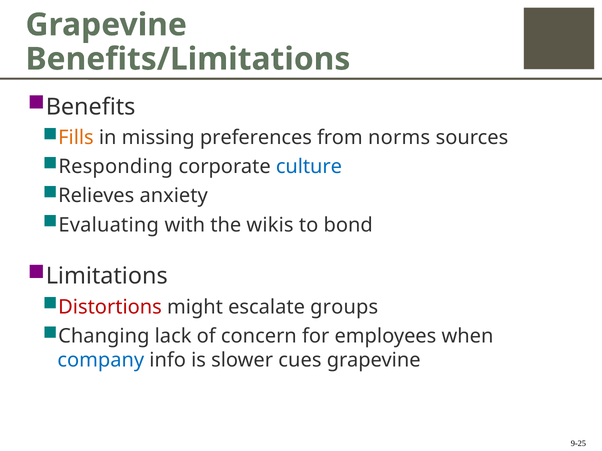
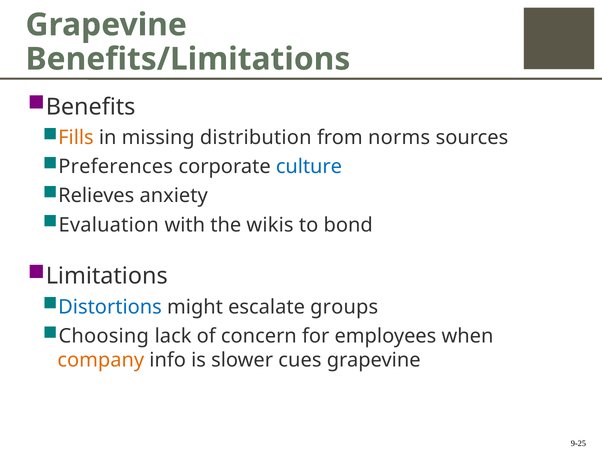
preferences: preferences -> distribution (256, 138)
Responding: Responding -> Preferences (116, 167)
Evaluating: Evaluating -> Evaluation (109, 225)
Distortions colour: red -> blue (110, 307)
Changing: Changing -> Choosing (104, 337)
company colour: blue -> orange (101, 361)
